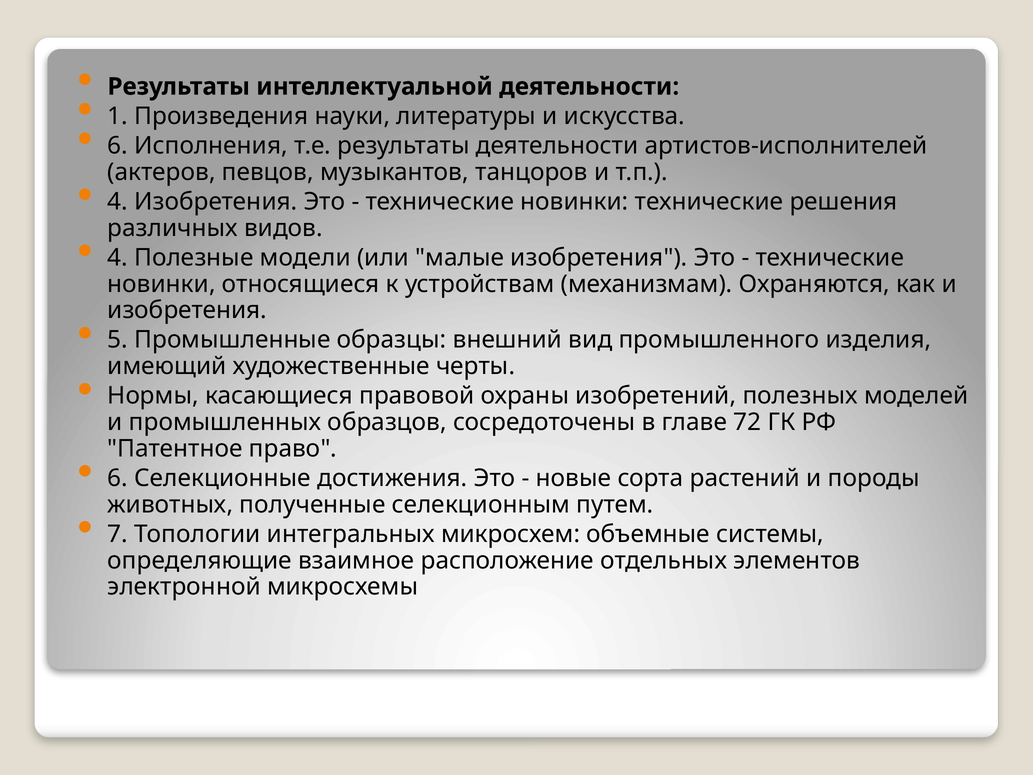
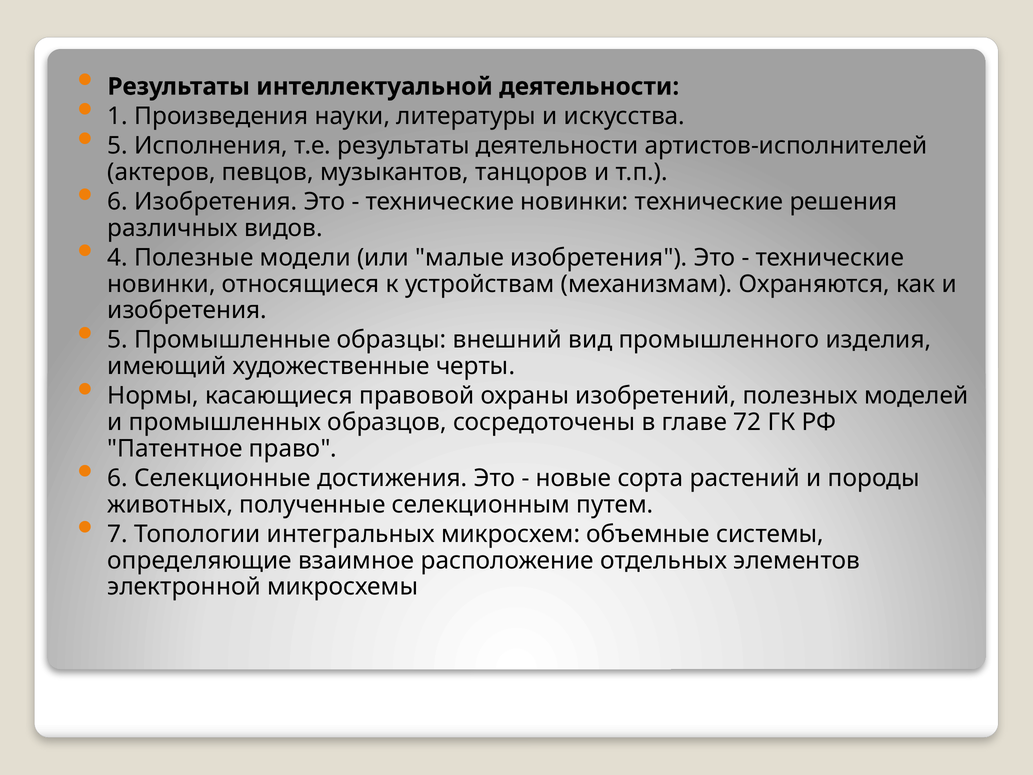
6: 6 -> 5 (118, 146)
4: 4 -> 6 (118, 202)
